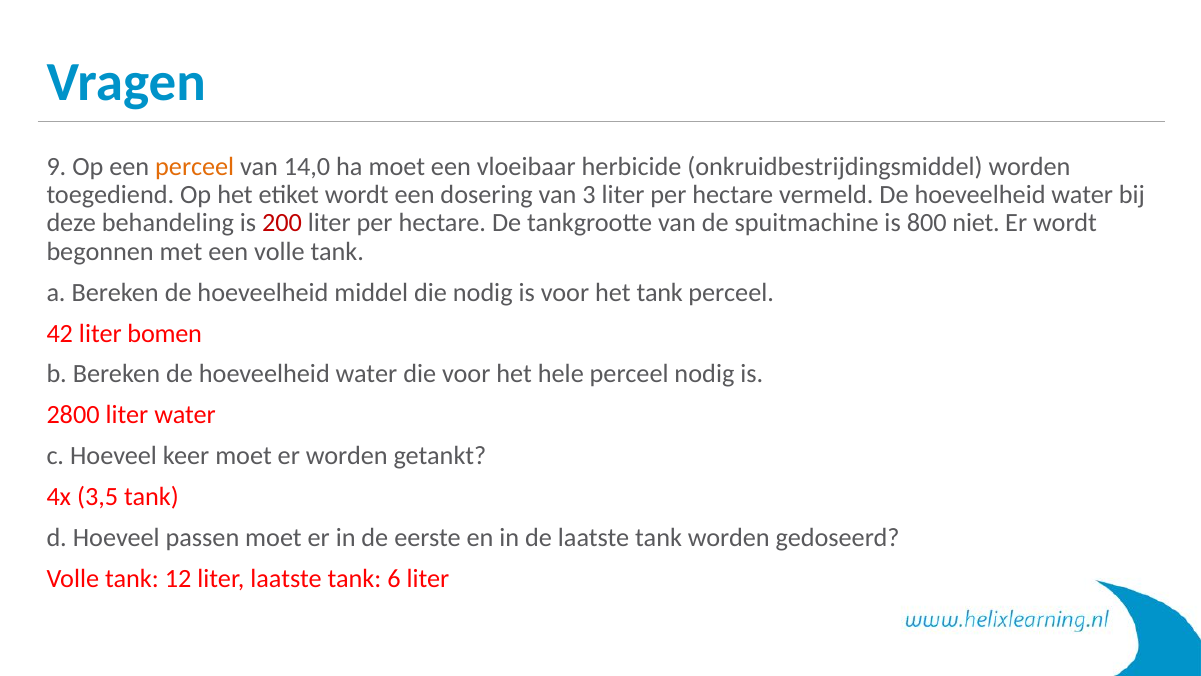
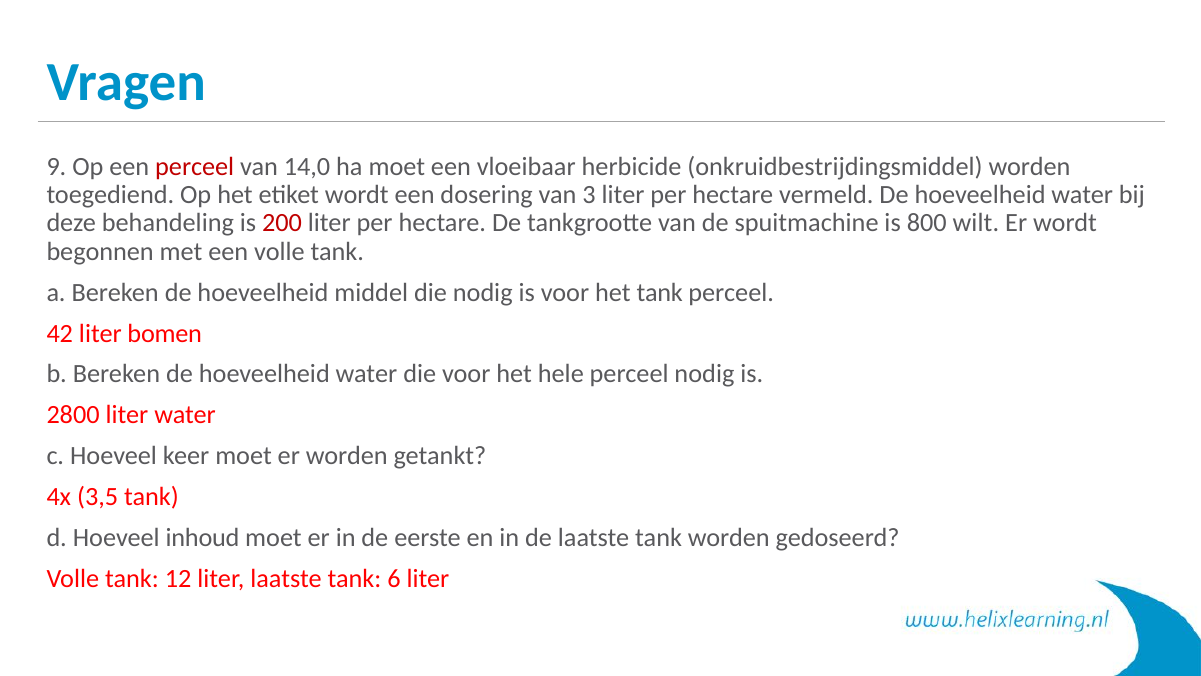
perceel colour: orange -> red (195, 166)
niet: niet -> wilt (976, 223)
passen: passen -> inhoud (203, 538)
